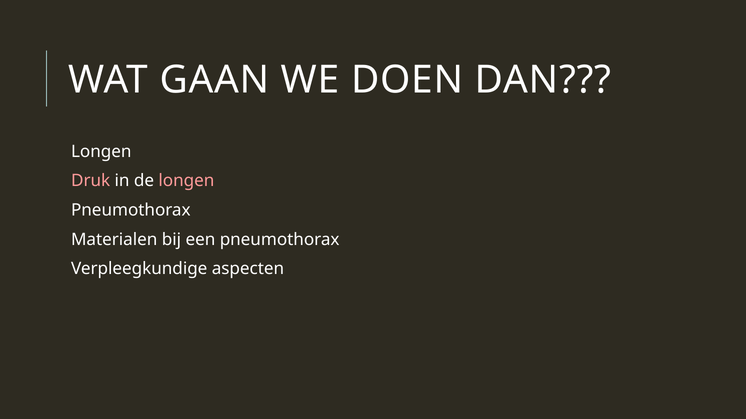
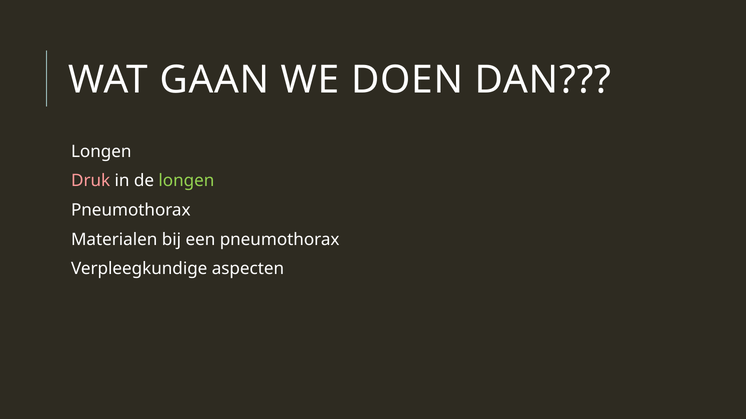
longen colour: pink -> light green (186, 181)
